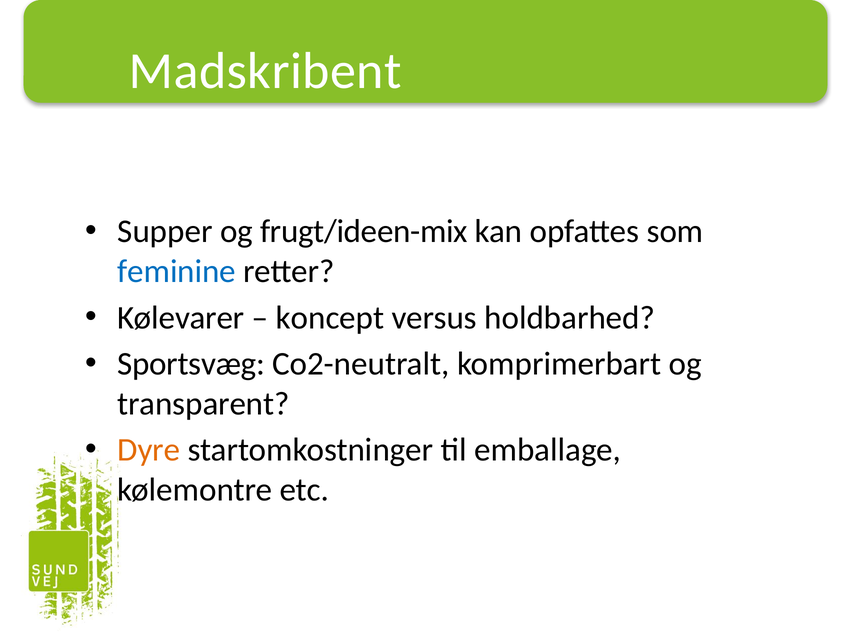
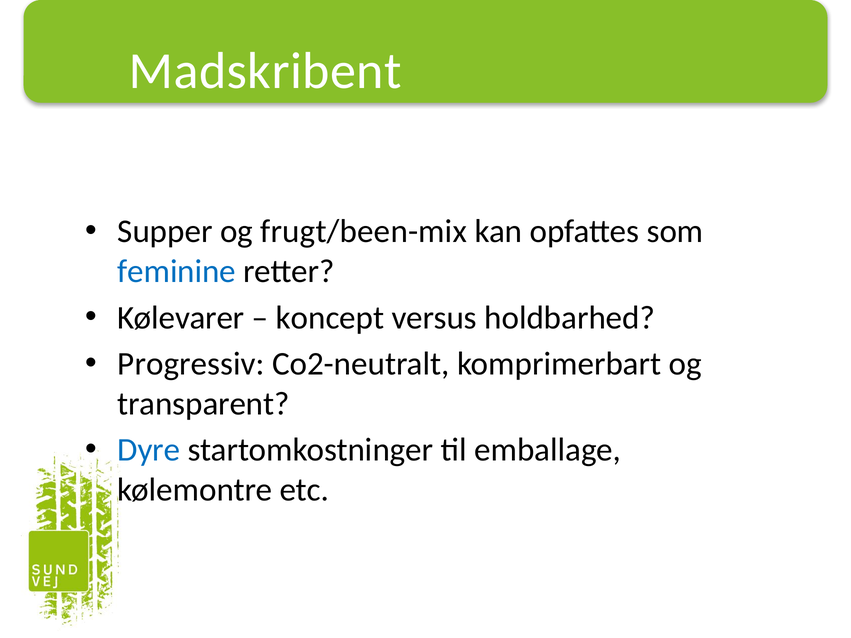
frugt/ideen-mix: frugt/ideen-mix -> frugt/been-mix (364, 232)
Sportsvæg: Sportsvæg -> Progressiv (191, 364)
Dyre colour: orange -> blue (149, 450)
